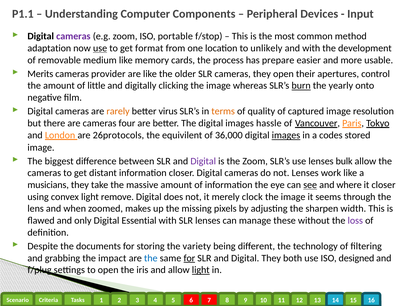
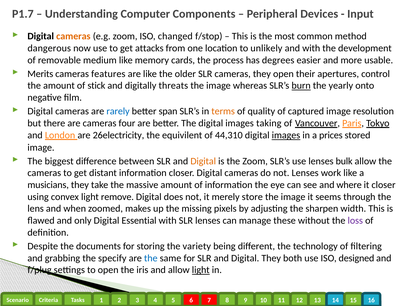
P1.1: P1.1 -> P1.7 (23, 14)
cameras colour: purple -> orange (73, 36)
portable: portable -> changed (175, 36)
adaptation: adaptation -> dangerous (49, 48)
use underline: present -> none (100, 48)
format: format -> attacks (149, 48)
prepare: prepare -> degrees (278, 60)
provider: provider -> features (108, 74)
little: little -> stick (96, 86)
clicking: clicking -> threats (173, 86)
rarely colour: orange -> blue (118, 112)
virus: virus -> span (168, 112)
hassle: hassle -> taking (269, 124)
26protocols: 26protocols -> 26electricity (118, 136)
36,000: 36,000 -> 44,310 (229, 136)
codes: codes -> prices (331, 136)
Digital colour: purple -> orange (203, 162)
see underline: present -> none (310, 185)
clock: clock -> store (252, 197)
impact: impact -> specify (112, 259)
for underline: present -> none (189, 259)
